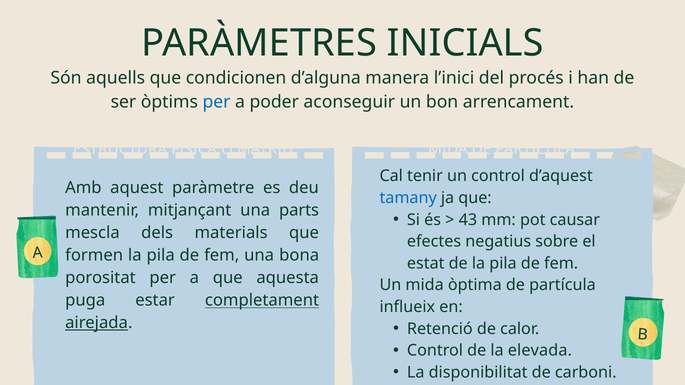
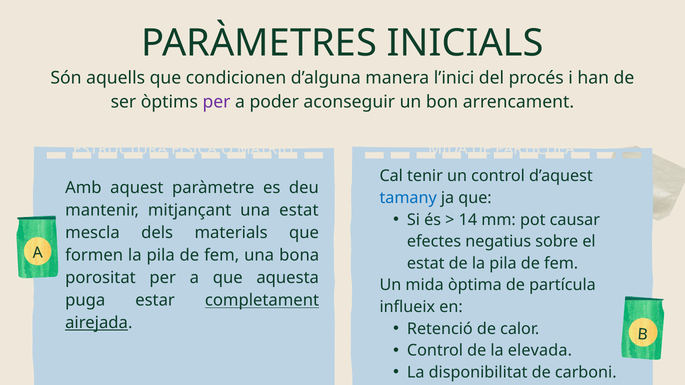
per colour: blue -> purple (217, 102)
una parts: parts -> estat (299, 210)
43: 43 -> 14 (468, 220)
